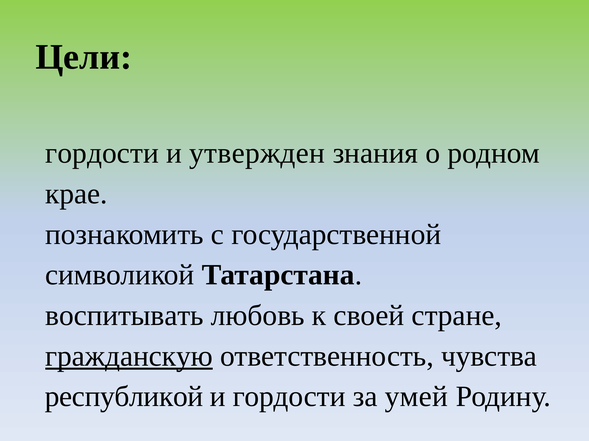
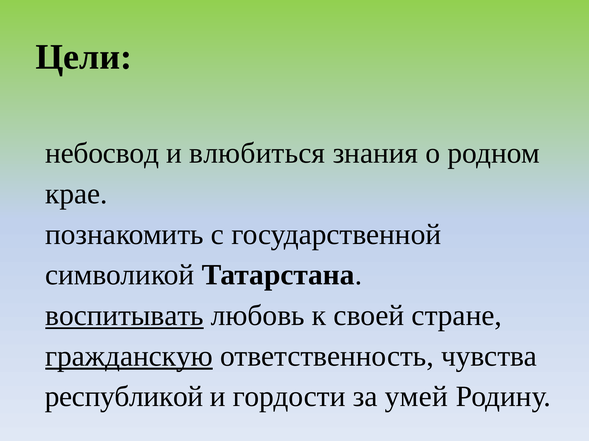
гордости: гордости -> небосвод (102, 153)
утвержден: утвержден -> влюбиться (257, 153)
воспитывать underline: none -> present (124, 316)
